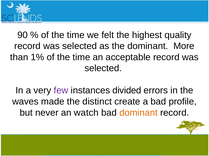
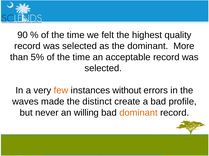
1%: 1% -> 5% (38, 57)
few colour: purple -> orange (61, 91)
divided: divided -> without (127, 91)
watch: watch -> willing (86, 113)
